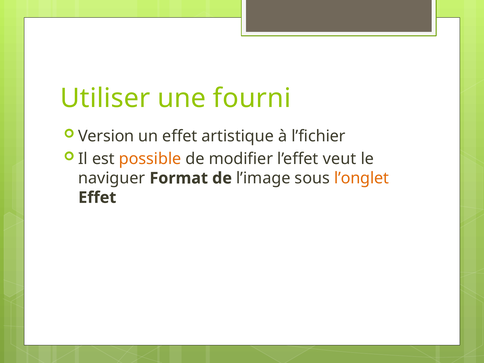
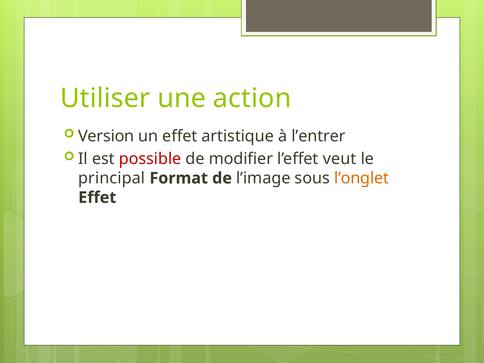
fourni: fourni -> action (252, 98)
l’fichier: l’fichier -> l’entrer (319, 136)
possible colour: orange -> red (150, 159)
naviguer: naviguer -> principal (112, 178)
